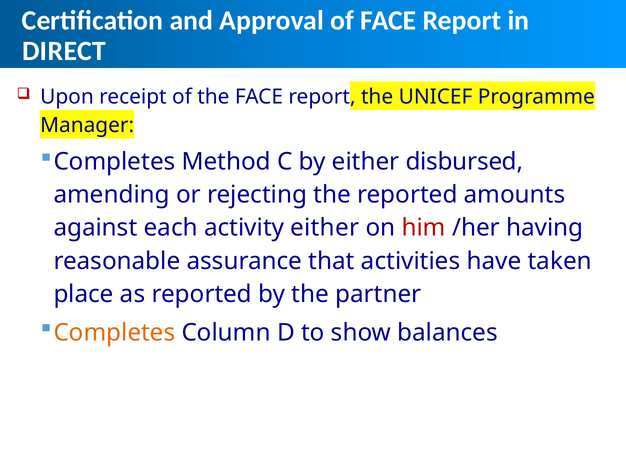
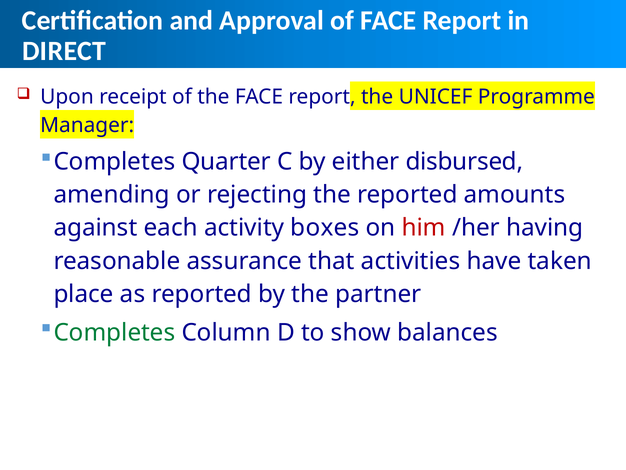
Method: Method -> Quarter (226, 162)
activity either: either -> boxes (325, 228)
Completes colour: orange -> green (114, 332)
